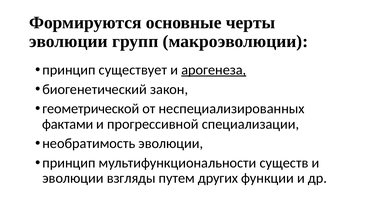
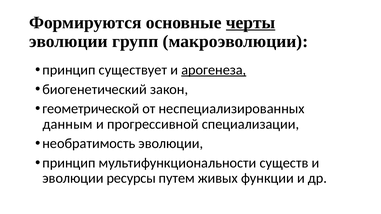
черты underline: none -> present (251, 23)
фактами: фактами -> данным (68, 124)
взгляды: взгляды -> ресурсы (131, 179)
других: других -> живых (218, 179)
